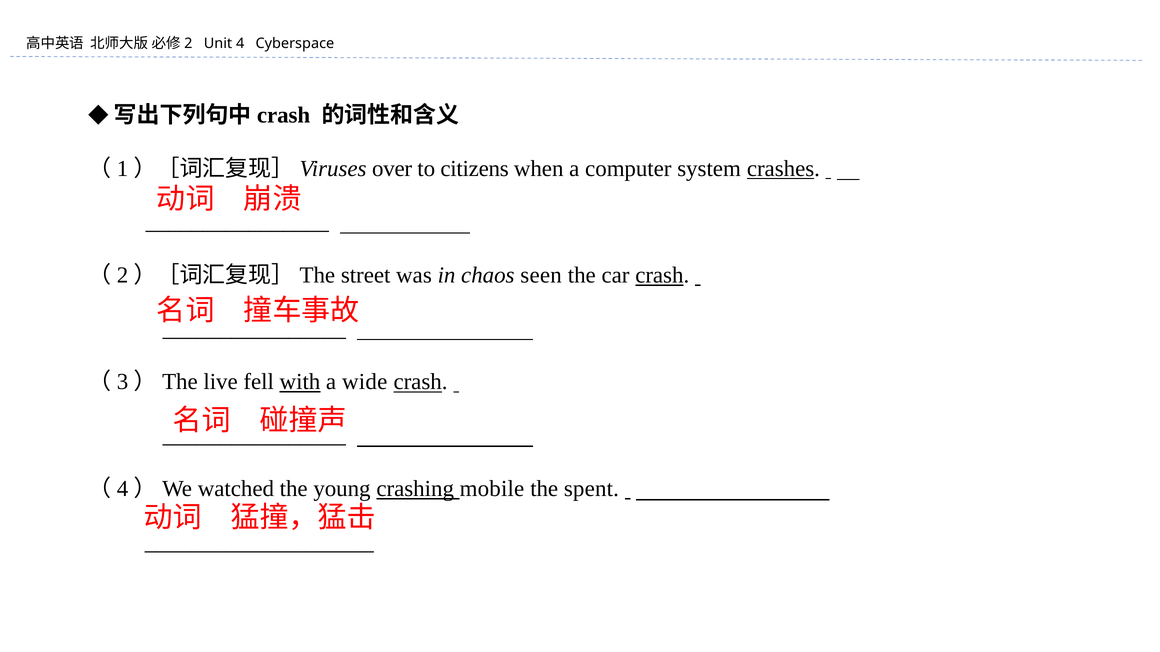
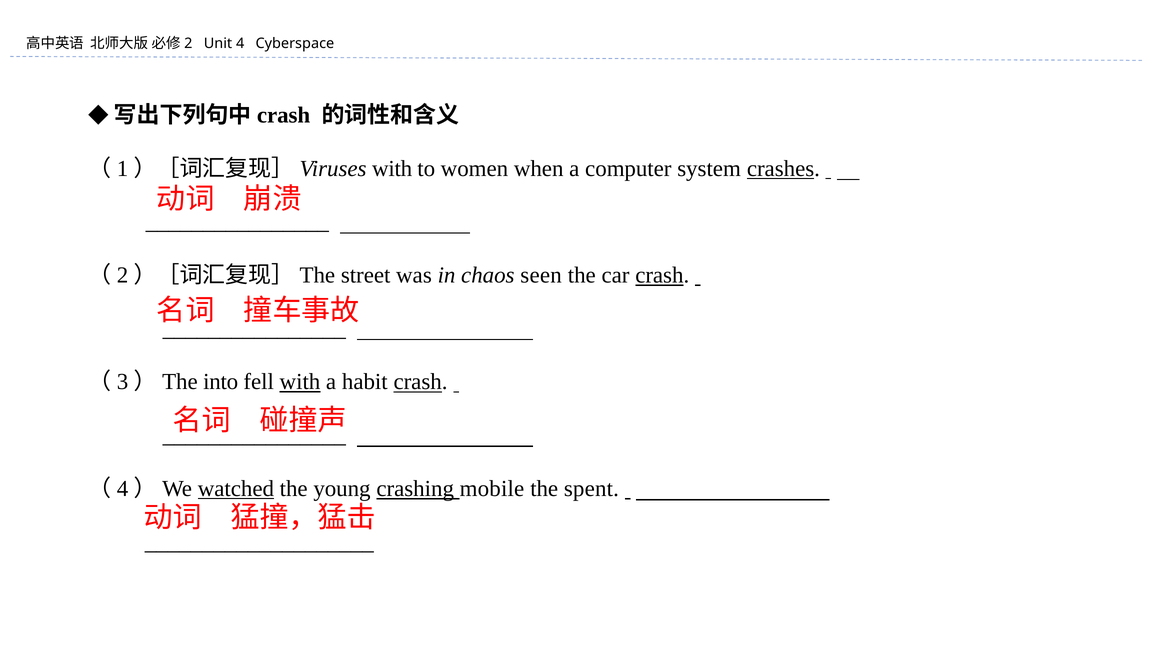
over: over -> with (392, 169)
citizens: citizens -> women (474, 169)
live: live -> into (221, 382)
wide: wide -> habit (365, 382)
watched underline: none -> present (236, 489)
